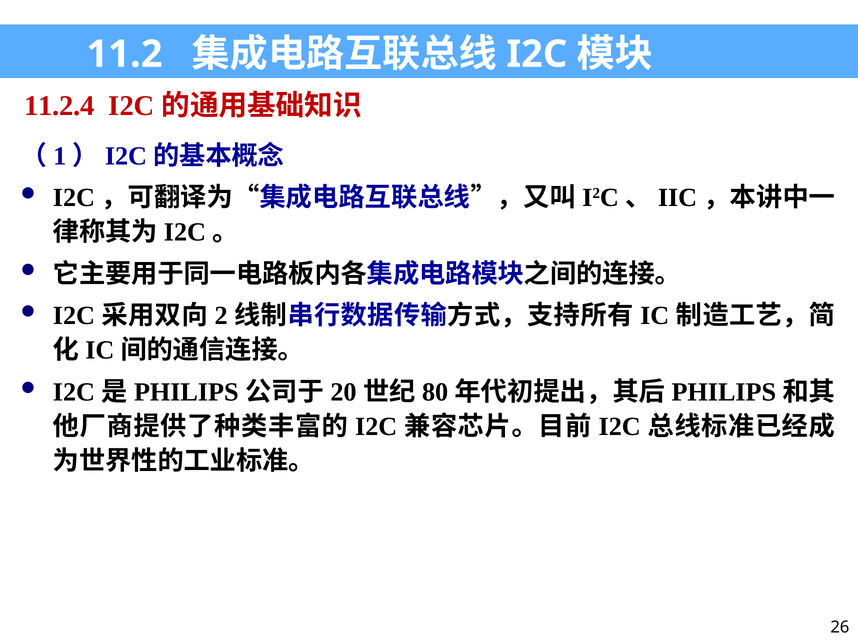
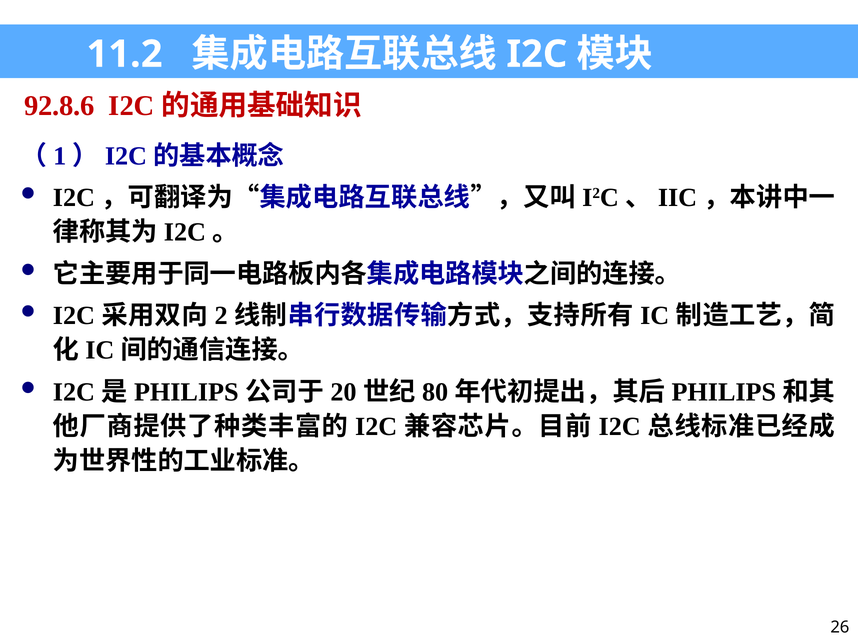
11.2.4: 11.2.4 -> 92.8.6 (59, 106)
